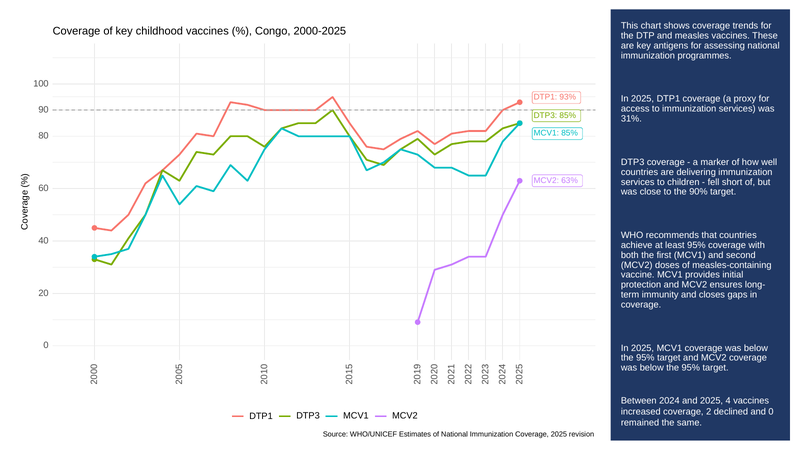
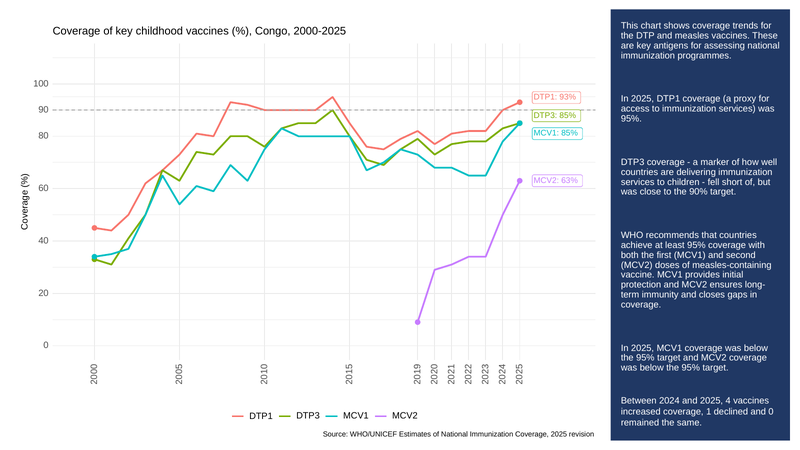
31%: 31% -> 95% (631, 119)
coverage 2: 2 -> 1 (709, 412)
